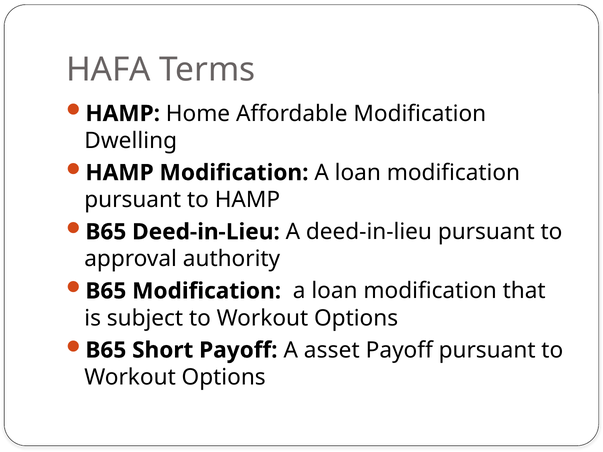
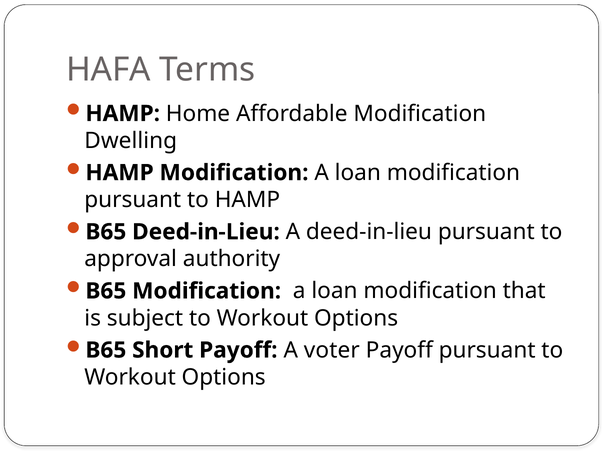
asset: asset -> voter (332, 350)
